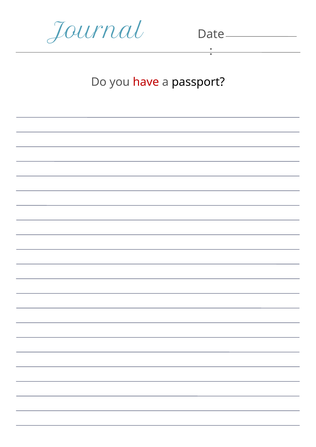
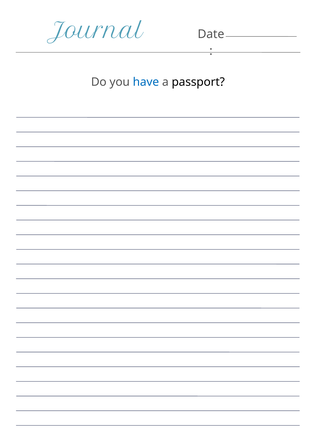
have colour: red -> blue (146, 82)
